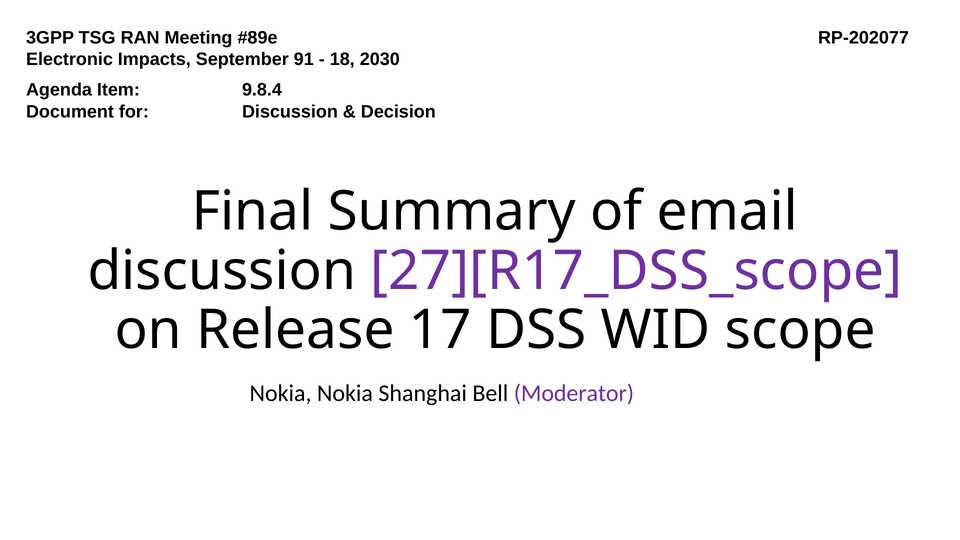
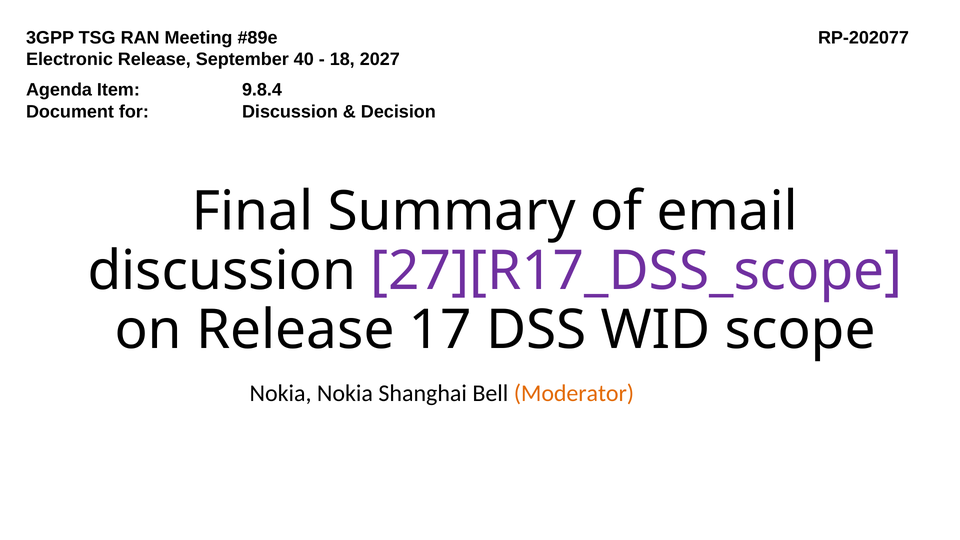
Electronic Impacts: Impacts -> Release (154, 59)
91: 91 -> 40 (304, 59)
2030: 2030 -> 2027 (380, 59)
Moderator colour: purple -> orange (574, 393)
